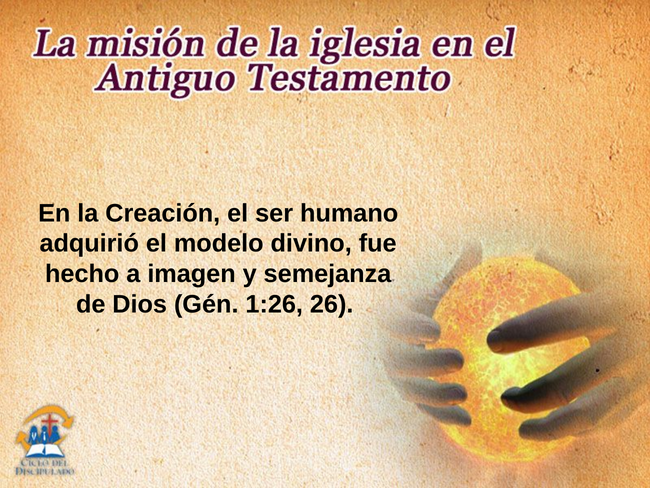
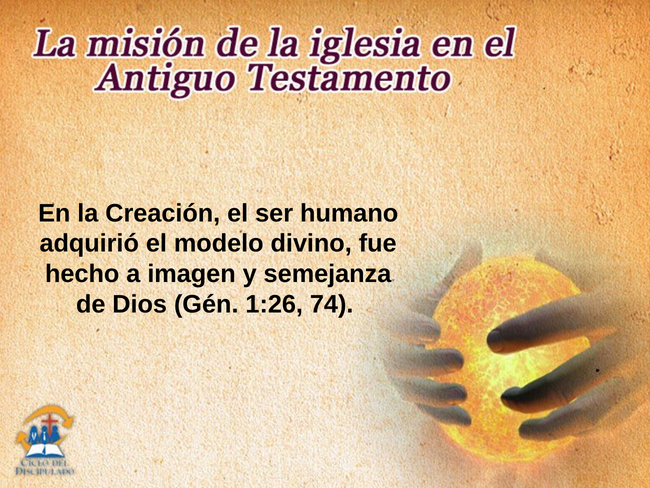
26: 26 -> 74 (332, 304)
